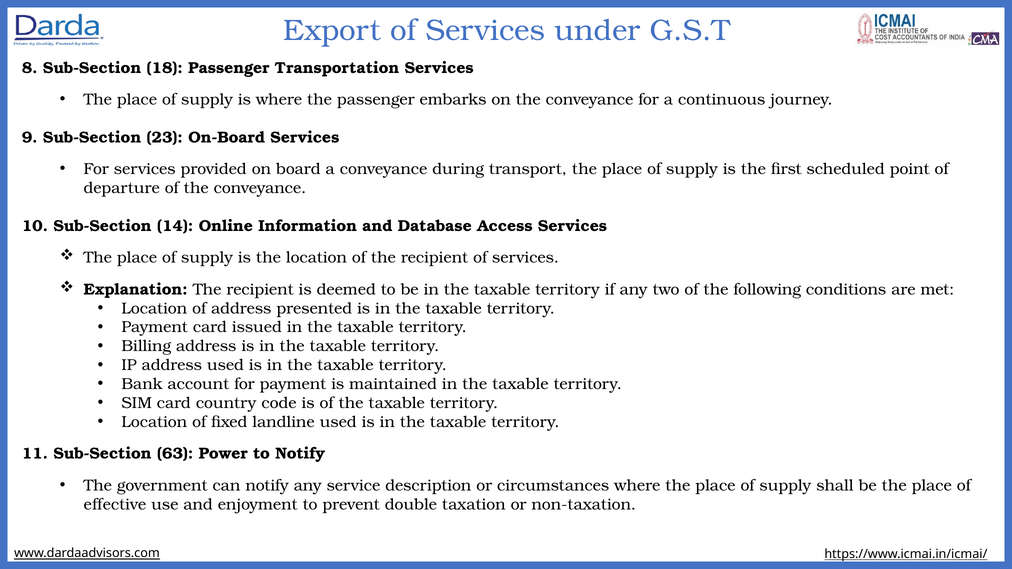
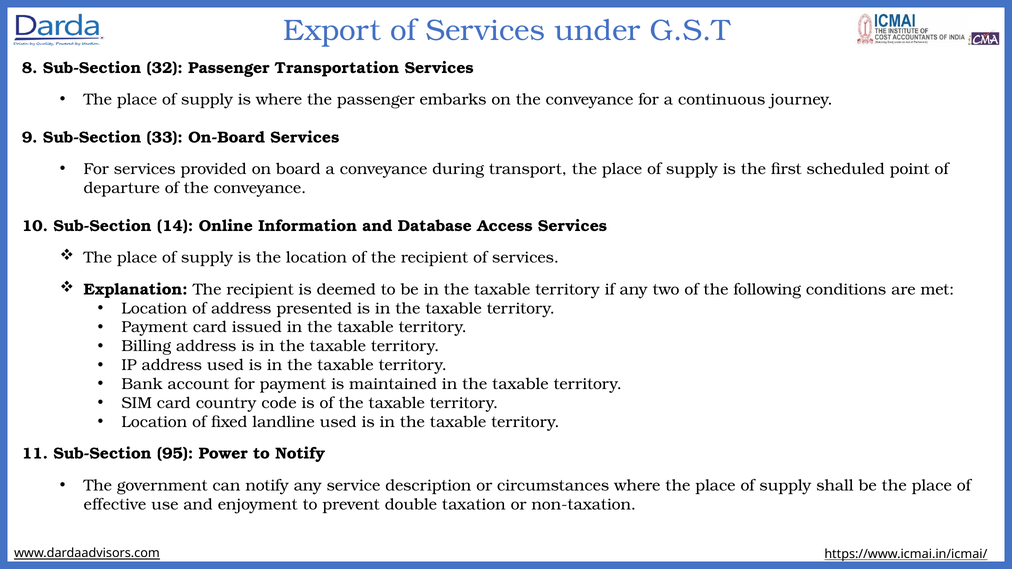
18: 18 -> 32 (165, 68)
23: 23 -> 33 (165, 138)
63: 63 -> 95 (175, 454)
